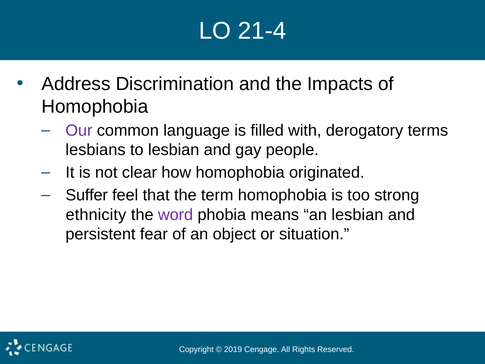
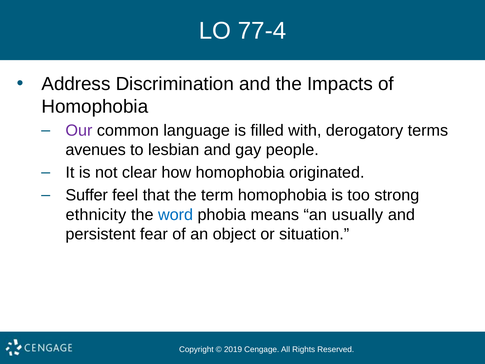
21-4: 21-4 -> 77-4 (262, 31)
lesbians: lesbians -> avenues (96, 150)
word colour: purple -> blue (176, 215)
an lesbian: lesbian -> usually (357, 215)
